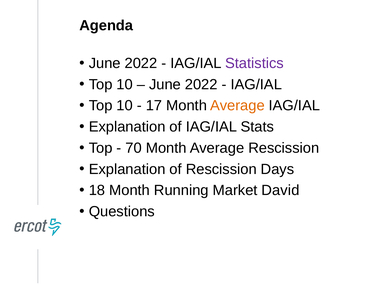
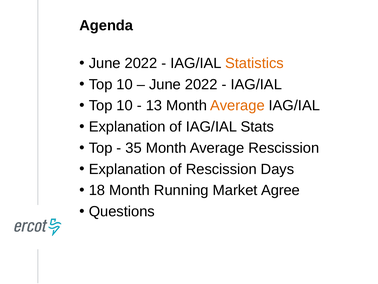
Statistics colour: purple -> orange (254, 63)
17: 17 -> 13 (154, 105)
70: 70 -> 35 (134, 148)
David: David -> Agree (281, 190)
